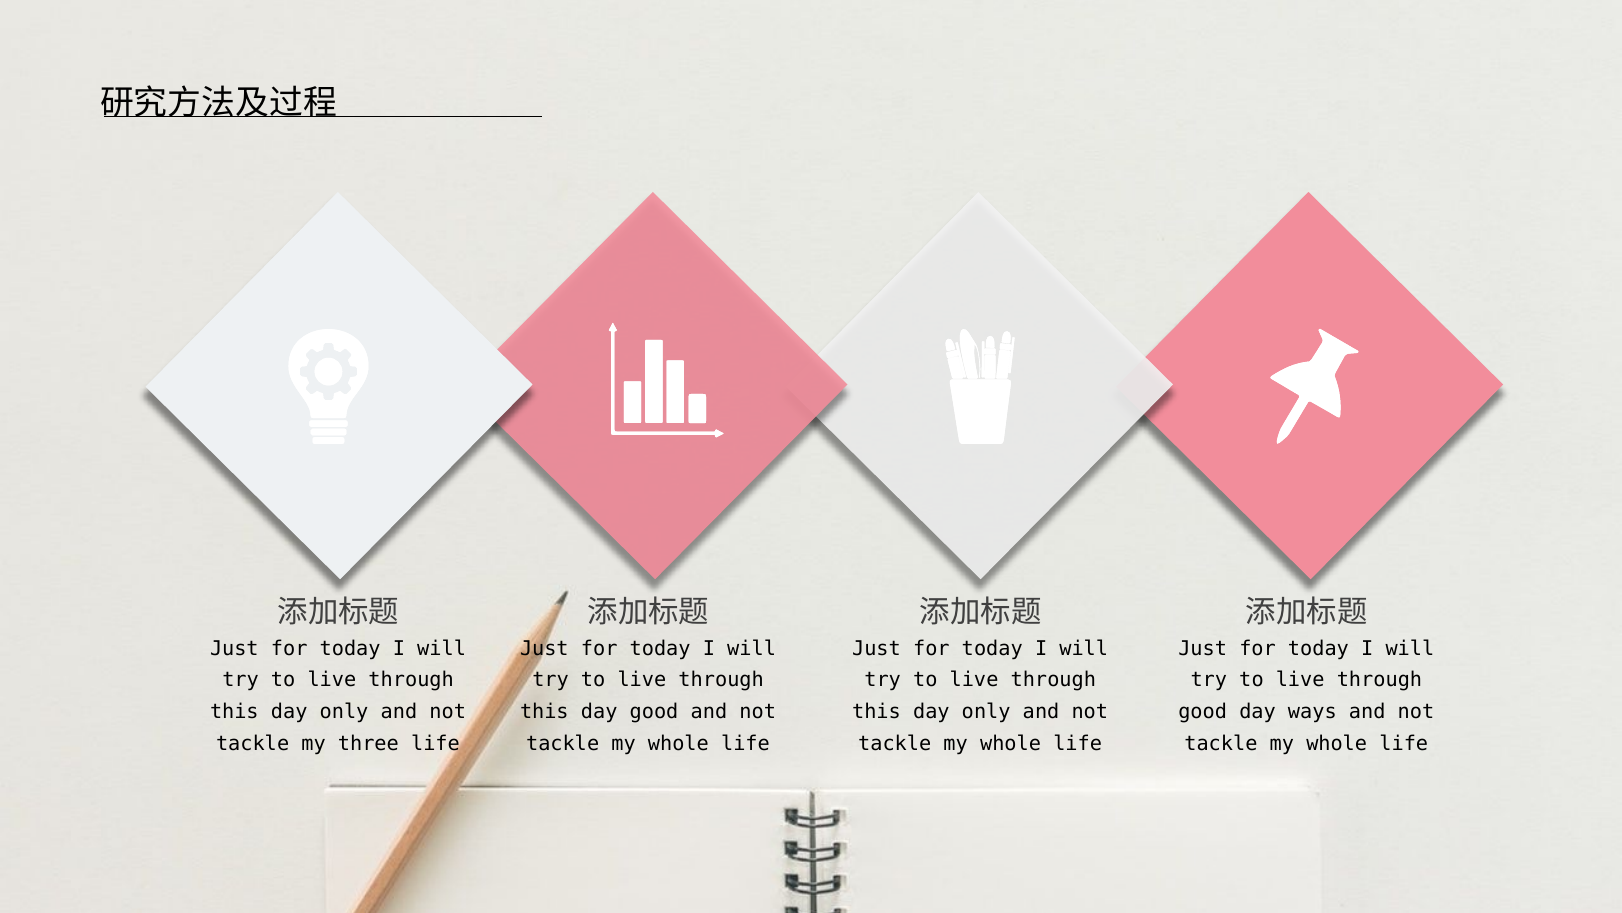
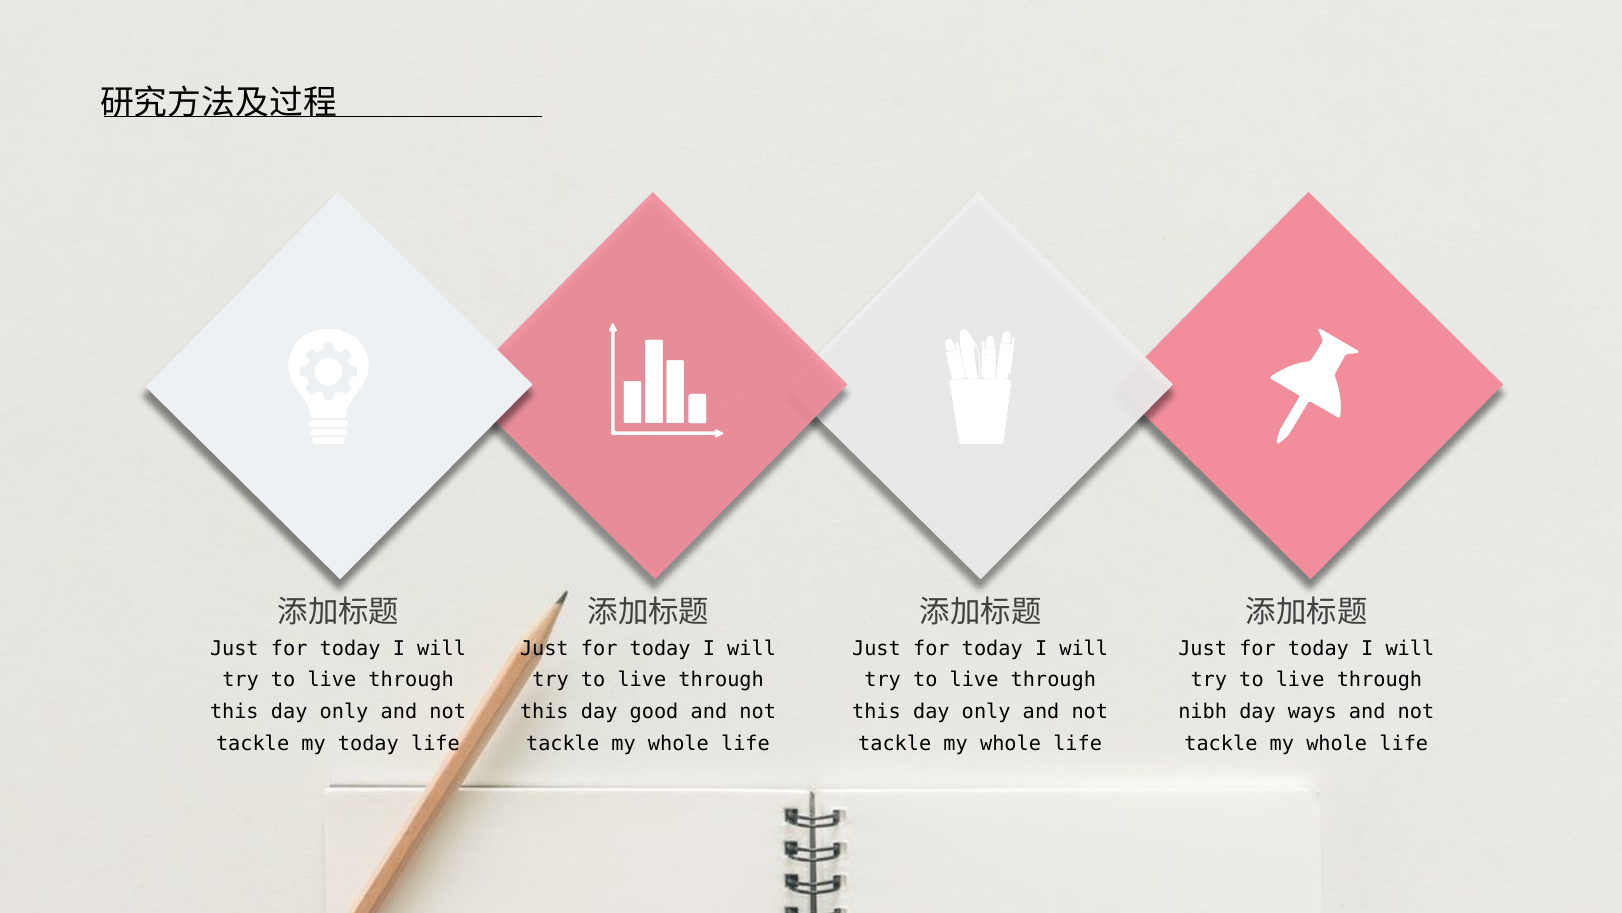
good: good -> nibh (1203, 711)
my three: three -> today (368, 743)
